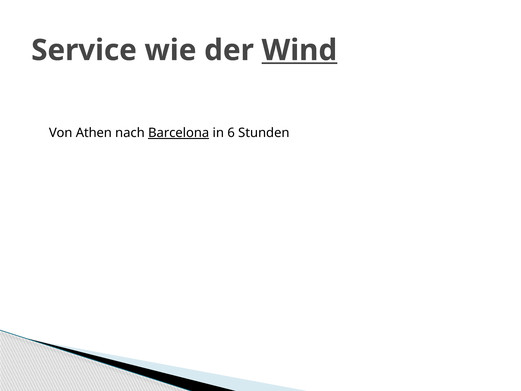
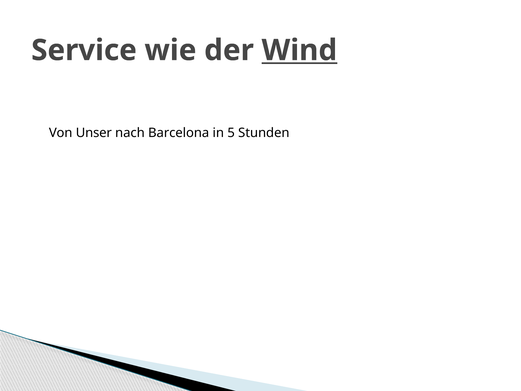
Athen: Athen -> Unser (94, 133)
Barcelona underline: present -> none (179, 133)
6: 6 -> 5 (231, 133)
